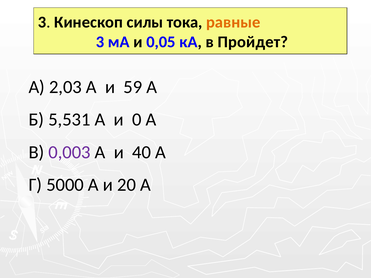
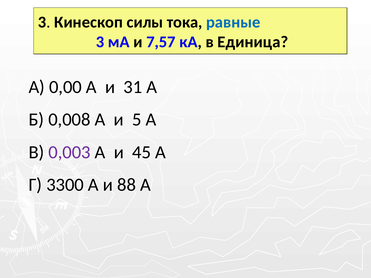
равные colour: orange -> blue (233, 22)
0,05: 0,05 -> 7,57 (161, 42)
Пройдет: Пройдет -> Единица (253, 42)
2,03: 2,03 -> 0,00 (65, 87)
59: 59 -> 31 (133, 87)
5,531: 5,531 -> 0,008 (69, 120)
0: 0 -> 5 (137, 120)
40: 40 -> 45 (142, 152)
5000: 5000 -> 3300 (65, 185)
20: 20 -> 88 (127, 185)
